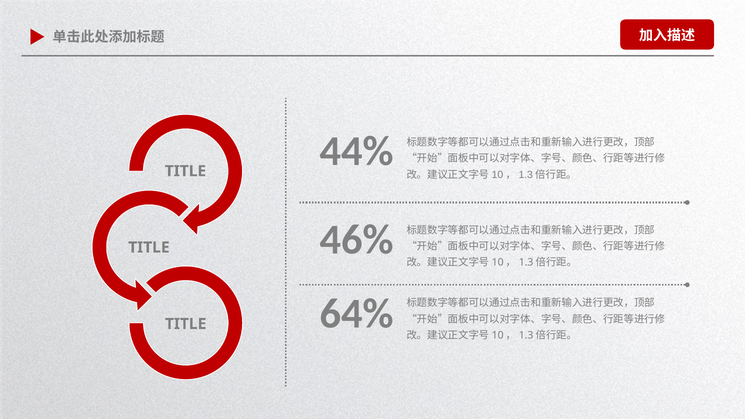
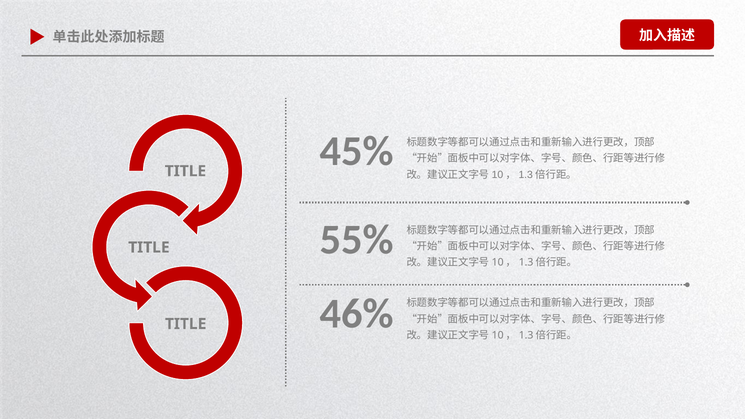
44%: 44% -> 45% (357, 151)
46%: 46% -> 55% (357, 240)
64%: 64% -> 46% (357, 314)
